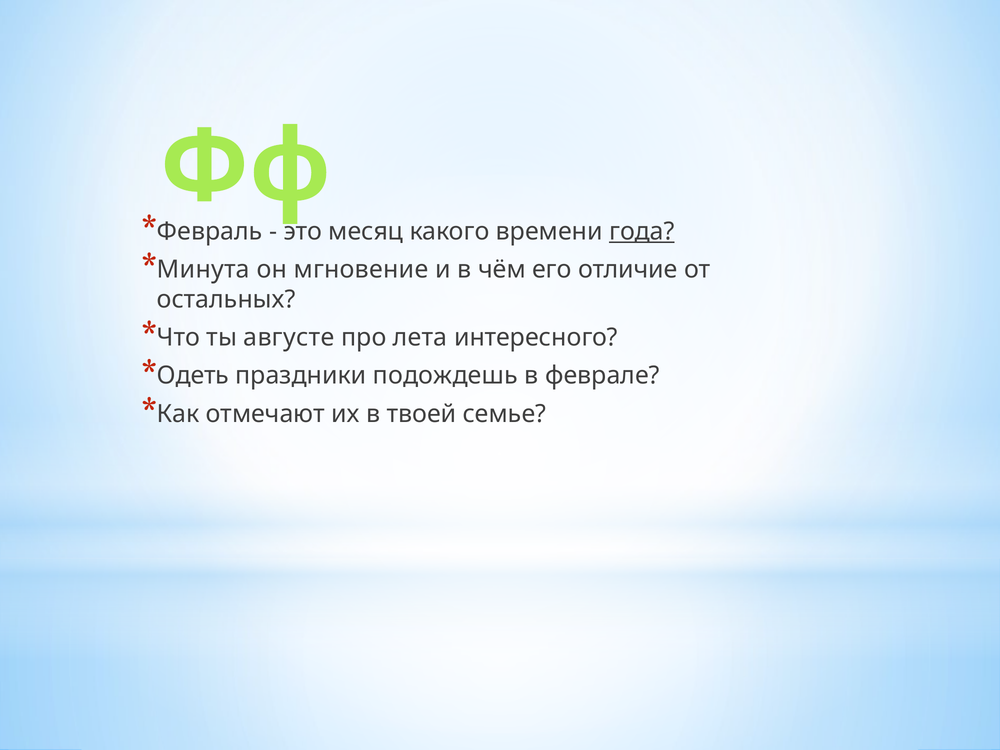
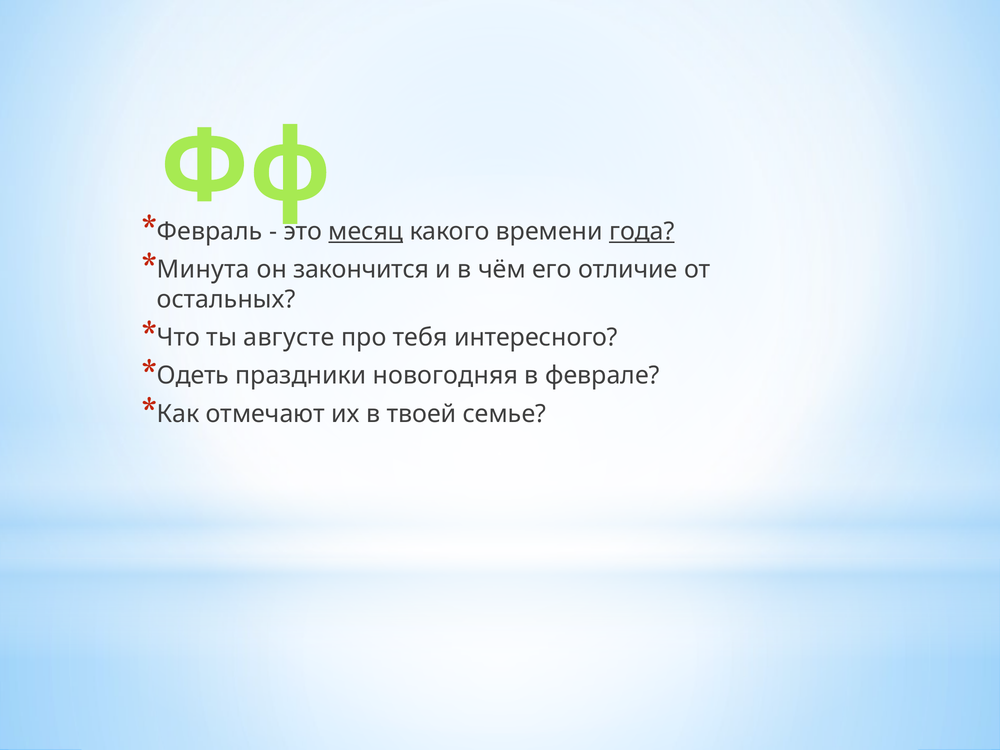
месяц underline: none -> present (366, 231)
мгновение: мгновение -> закончится (361, 270)
лета: лета -> тебя (420, 338)
подождешь: подождешь -> новогодняя (445, 376)
